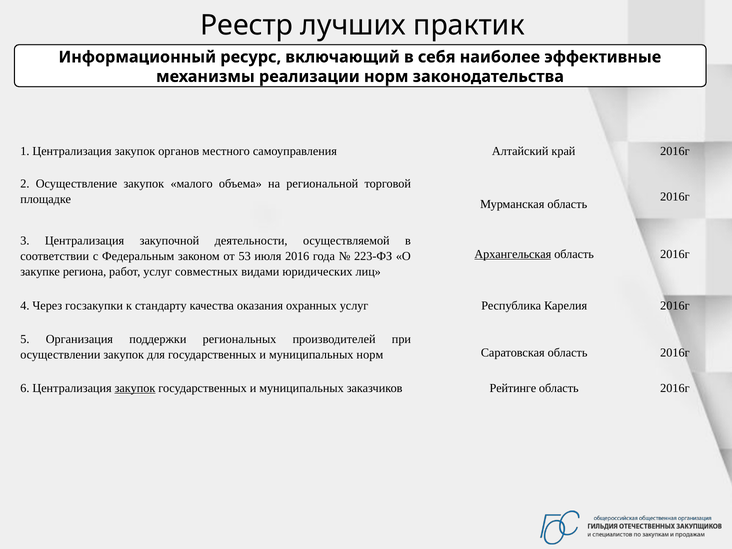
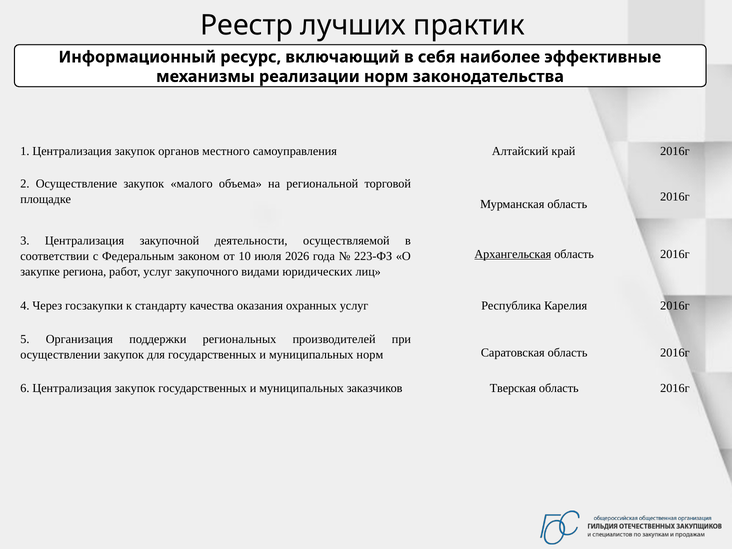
53: 53 -> 10 (245, 256)
2016: 2016 -> 2026 (297, 256)
совместных: совместных -> закупочного (207, 272)
закупок underline: present -> none (135, 388)
Рейтинге: Рейтинге -> Тверская (513, 388)
